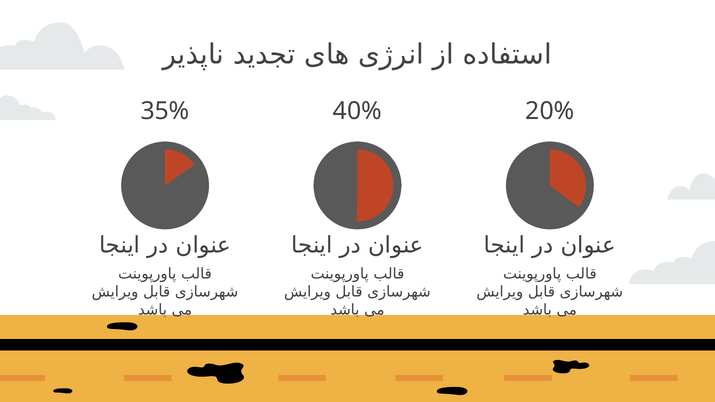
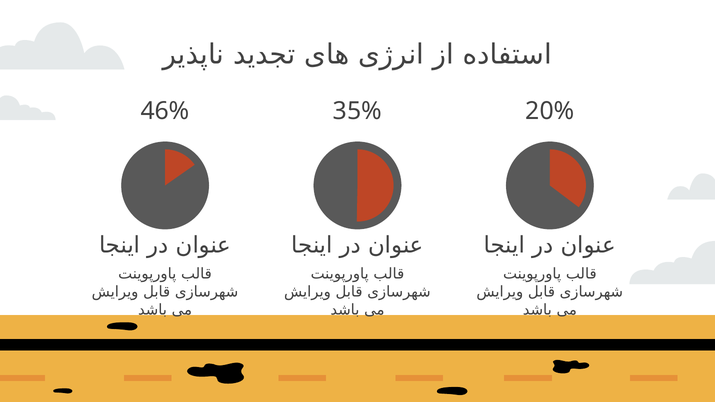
35%: 35% -> 46% (165, 111)
40%: 40% -> 35% (358, 111)
